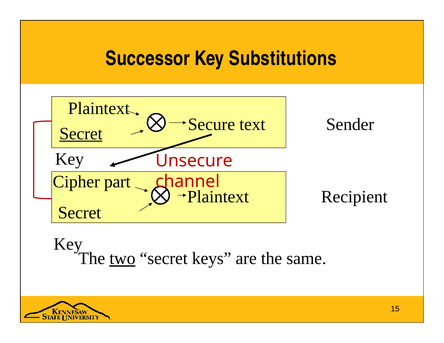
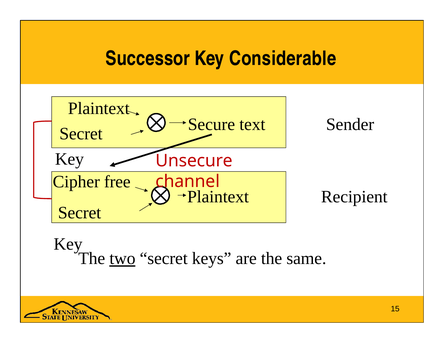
Substitutions: Substitutions -> Considerable (283, 59)
Secret underline: present -> none (81, 134)
part: part -> free (117, 182)
